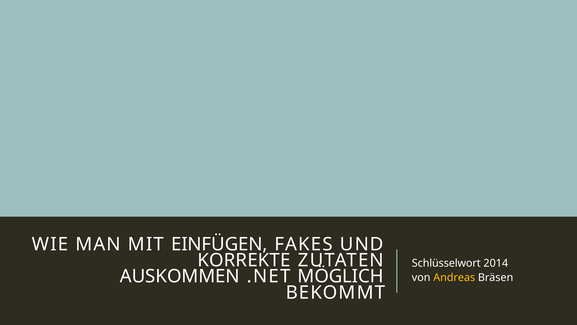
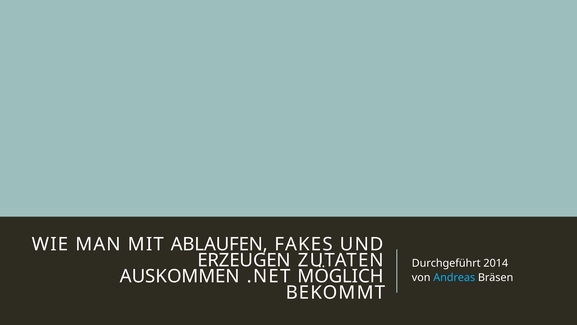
EINFÜGEN: EINFÜGEN -> ABLAUFEN (219, 244)
KORREKTE: KORREKTE -> ERZEUGEN (244, 260)
Schlüsselwort: Schlüsselwort -> Durchgeführt (446, 263)
Andreas colour: yellow -> light blue (454, 277)
